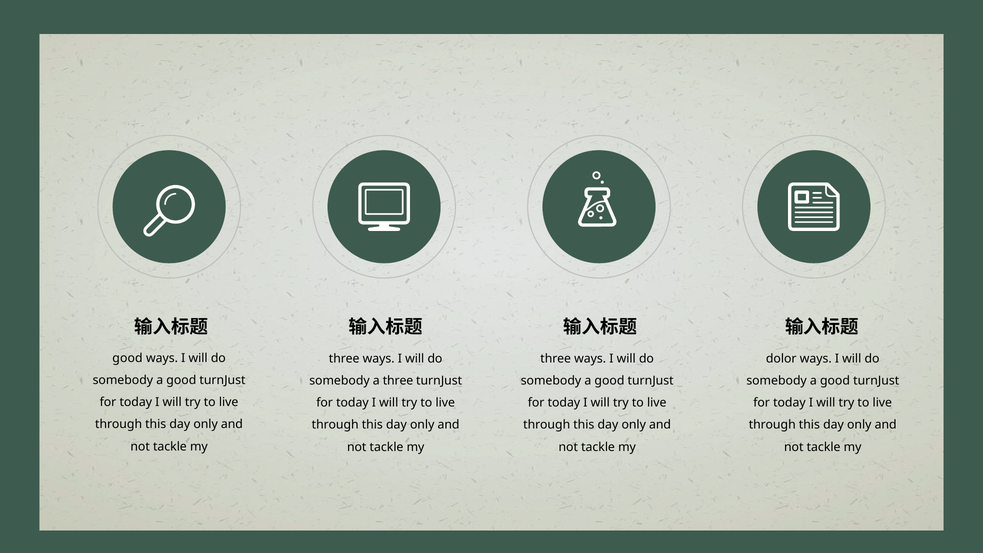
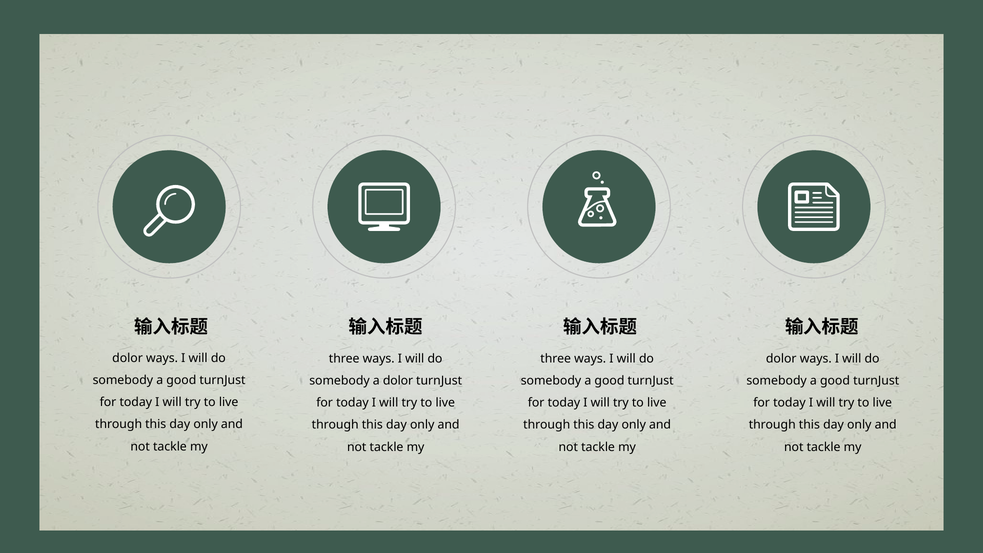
good: good -> dolor (128, 358)
a three: three -> dolor (398, 381)
